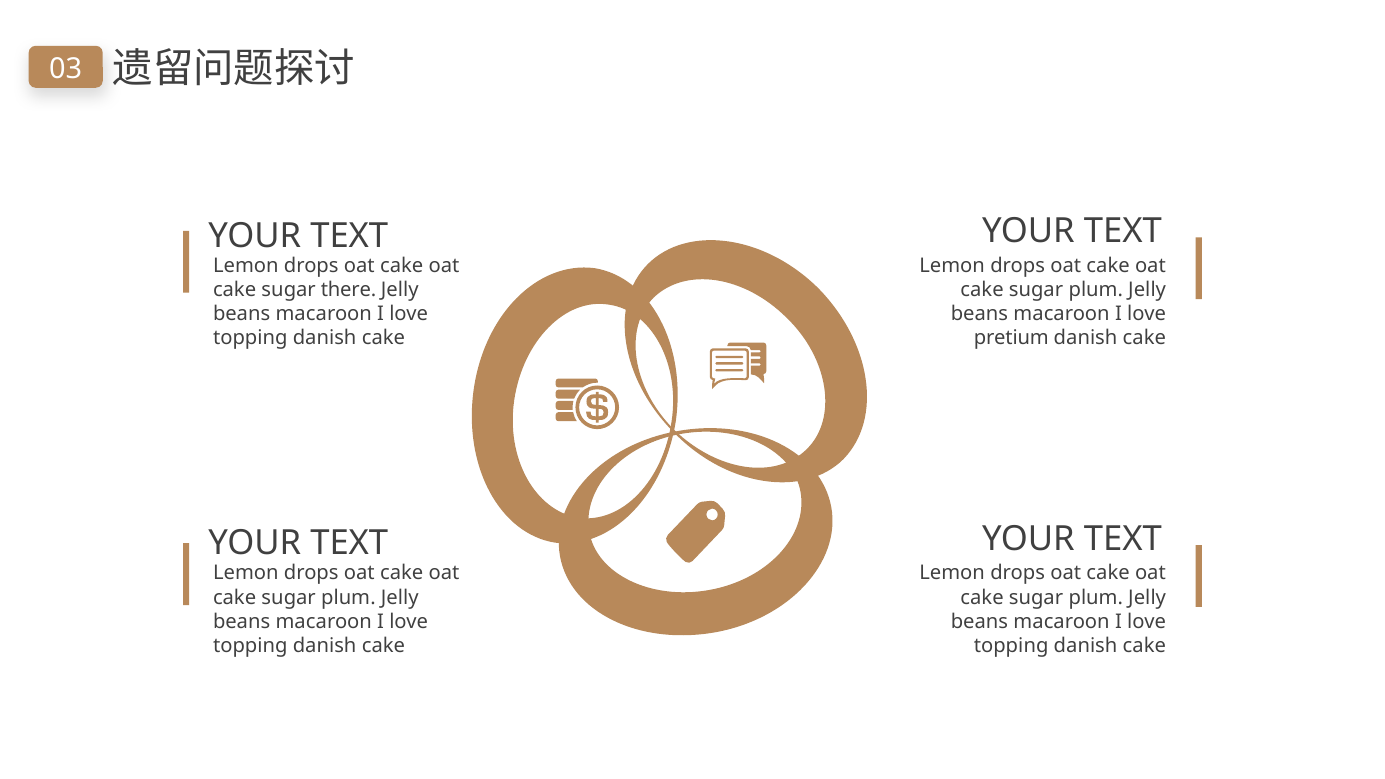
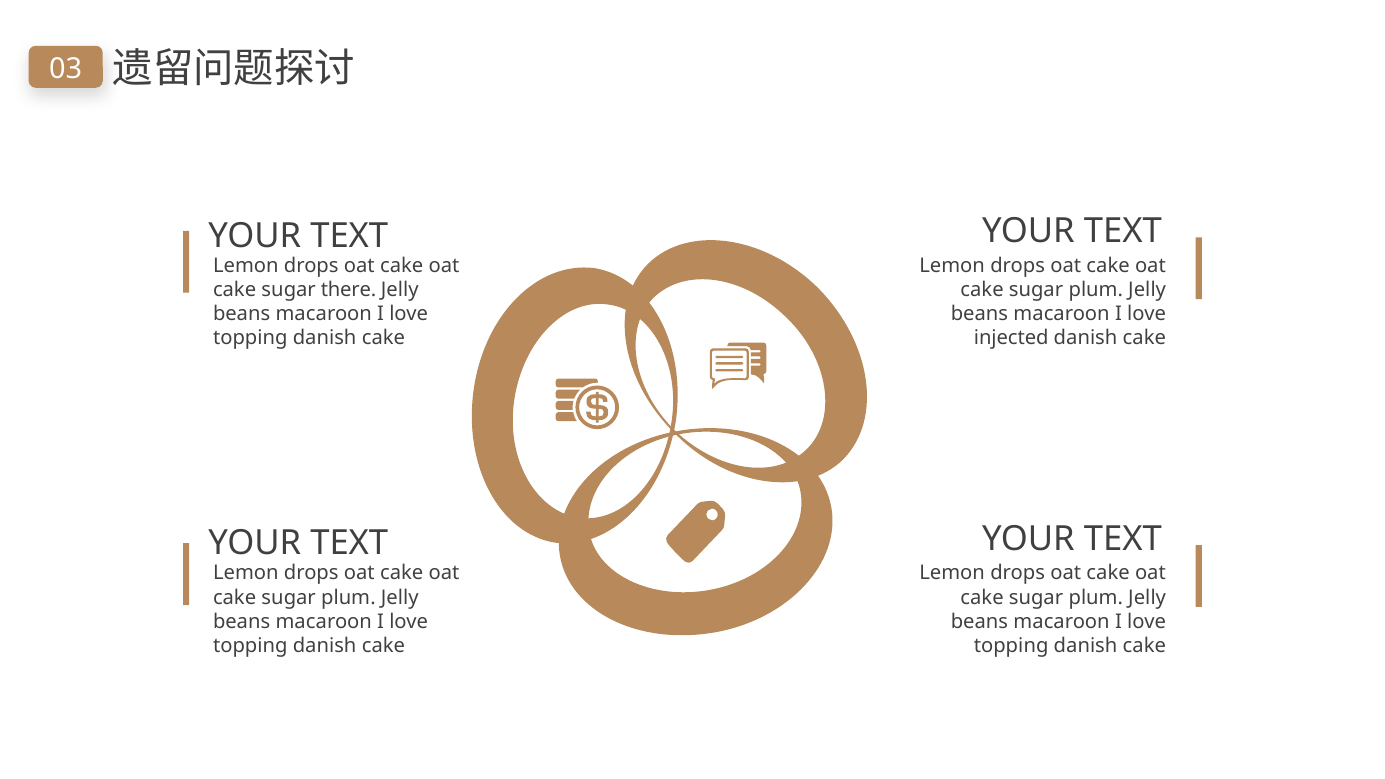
pretium: pretium -> injected (1011, 338)
